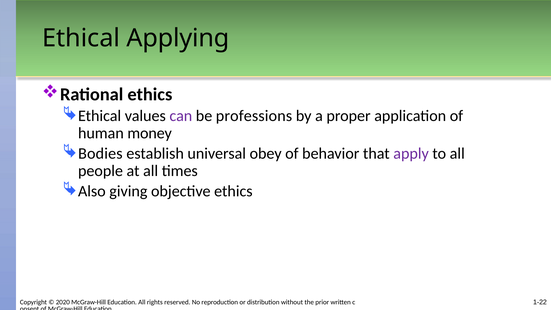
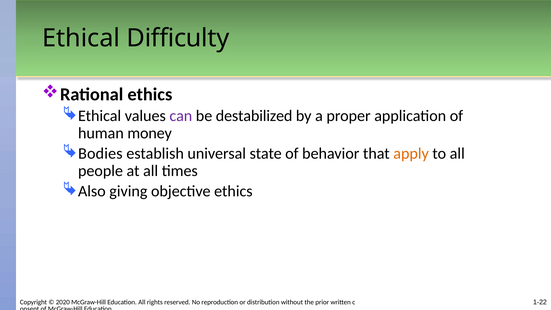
Applying: Applying -> Difficulty (178, 38)
professions: professions -> destabilized (254, 116)
obey: obey -> state (266, 153)
apply colour: purple -> orange (411, 153)
